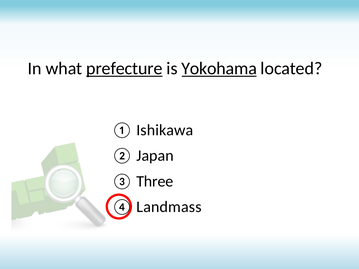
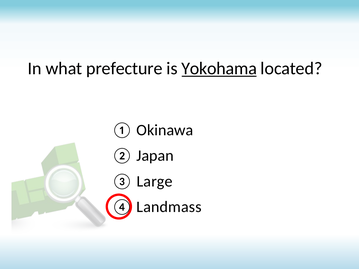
prefecture underline: present -> none (124, 69)
Ishikawa: Ishikawa -> Okinawa (165, 130)
Three: Three -> Large (155, 181)
